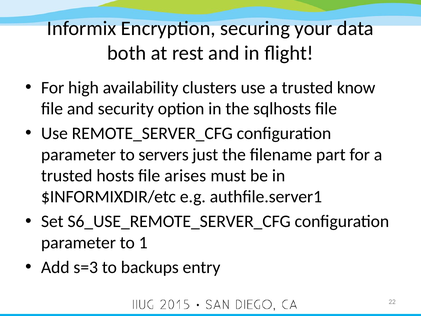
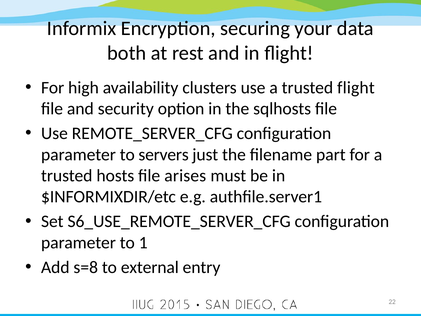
trusted know: know -> flight (356, 88)
s=3: s=3 -> s=8 (86, 267)
backups: backups -> external (150, 267)
